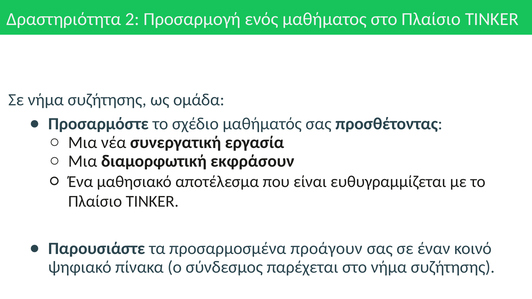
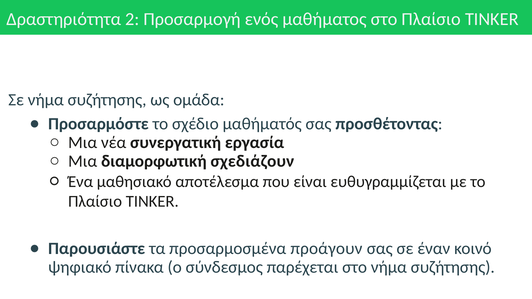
εκφράσουν: εκφράσουν -> σχεδιάζουν (252, 161)
